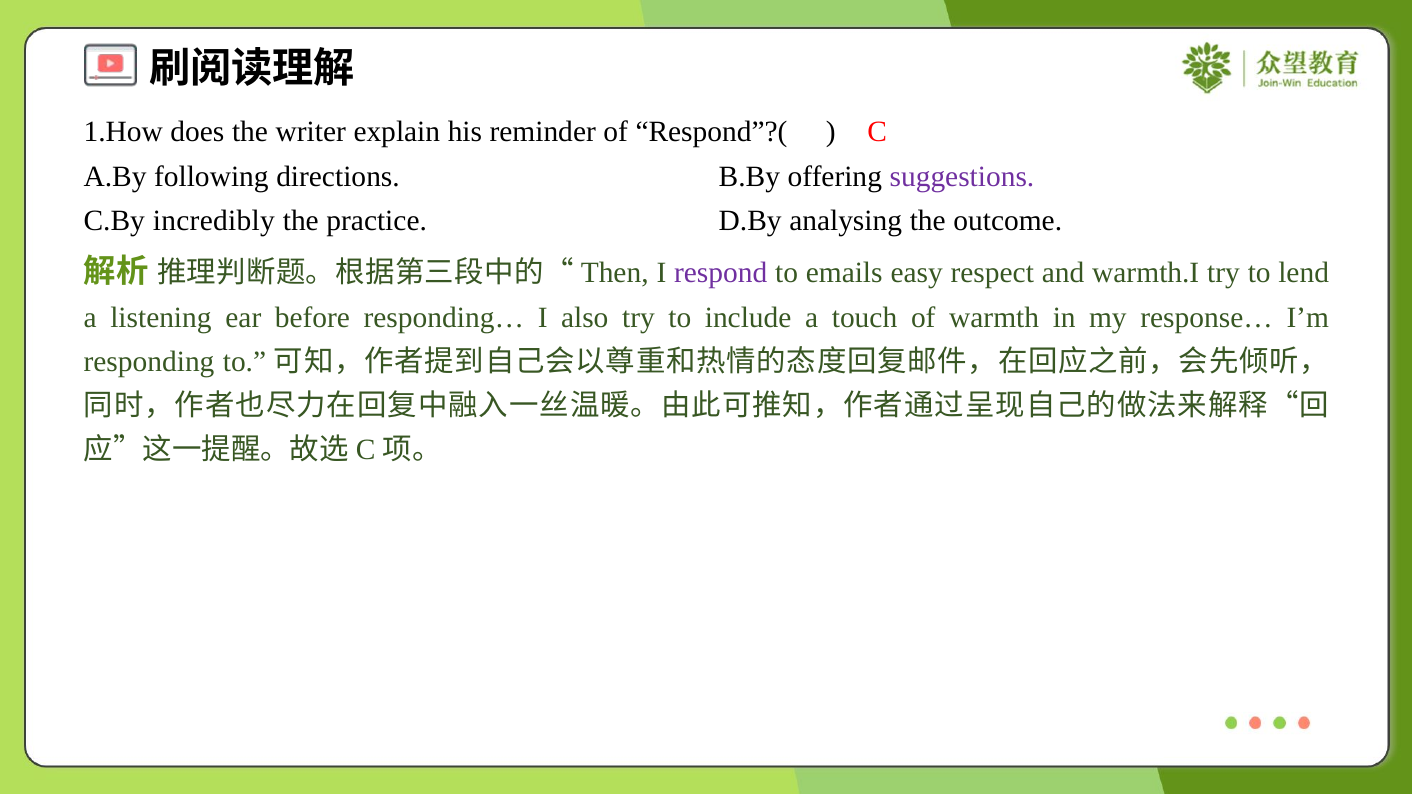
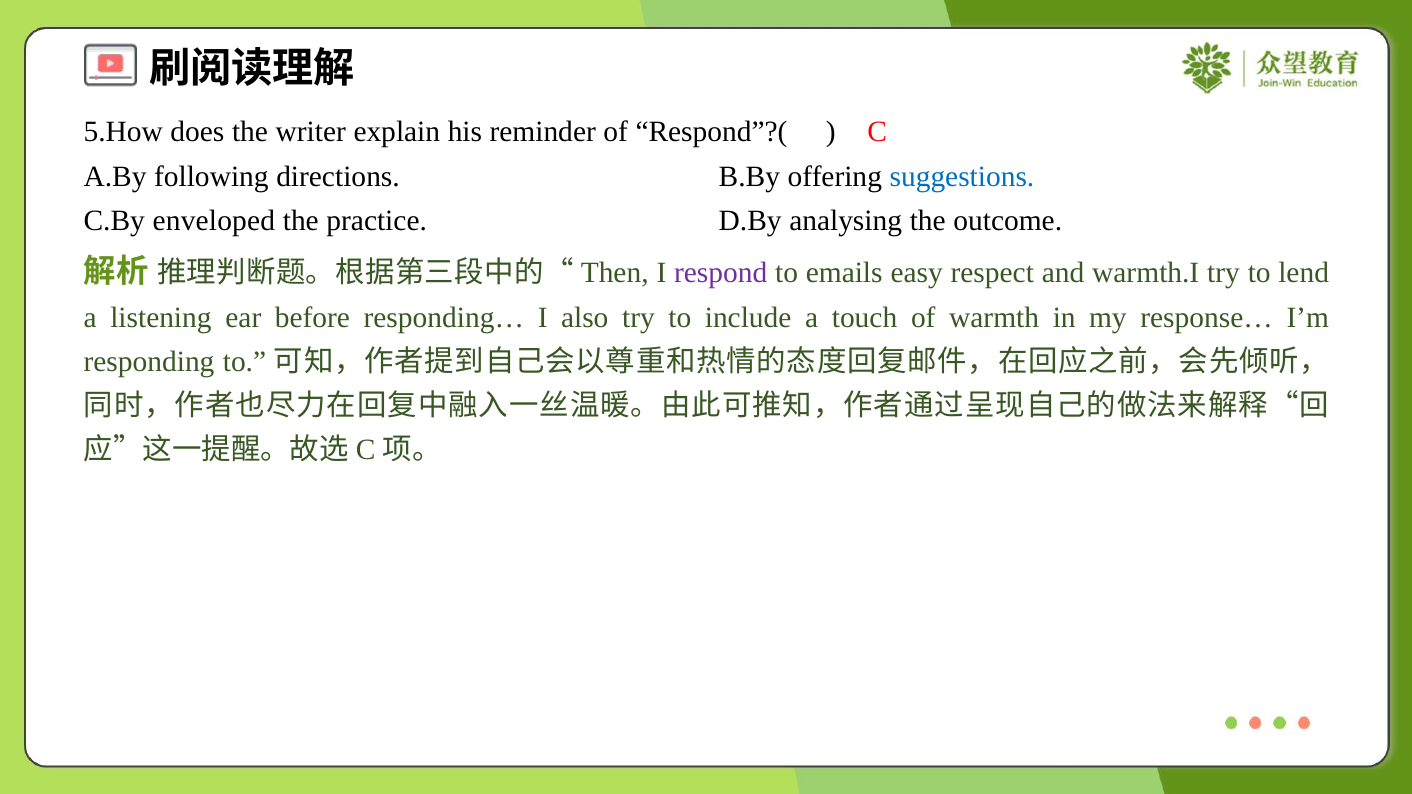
1.How: 1.How -> 5.How (123, 132)
suggestions colour: purple -> blue (962, 176)
incredibly: incredibly -> enveloped (214, 221)
